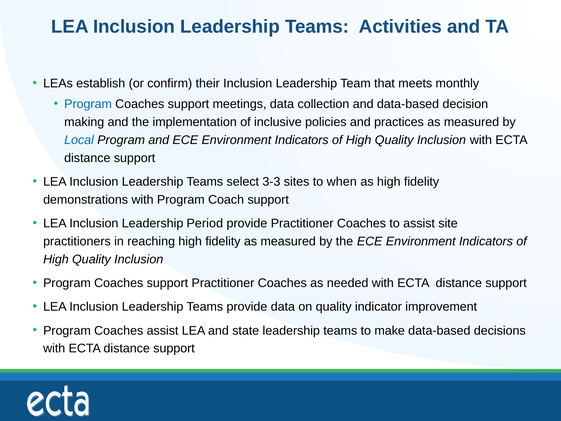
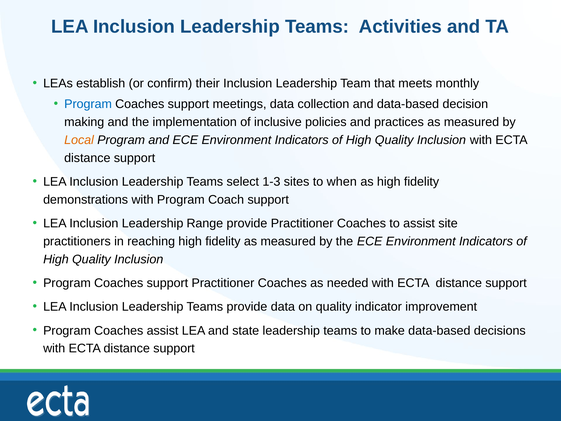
Local colour: blue -> orange (79, 140)
3-3: 3-3 -> 1-3 (271, 182)
Period: Period -> Range (205, 223)
